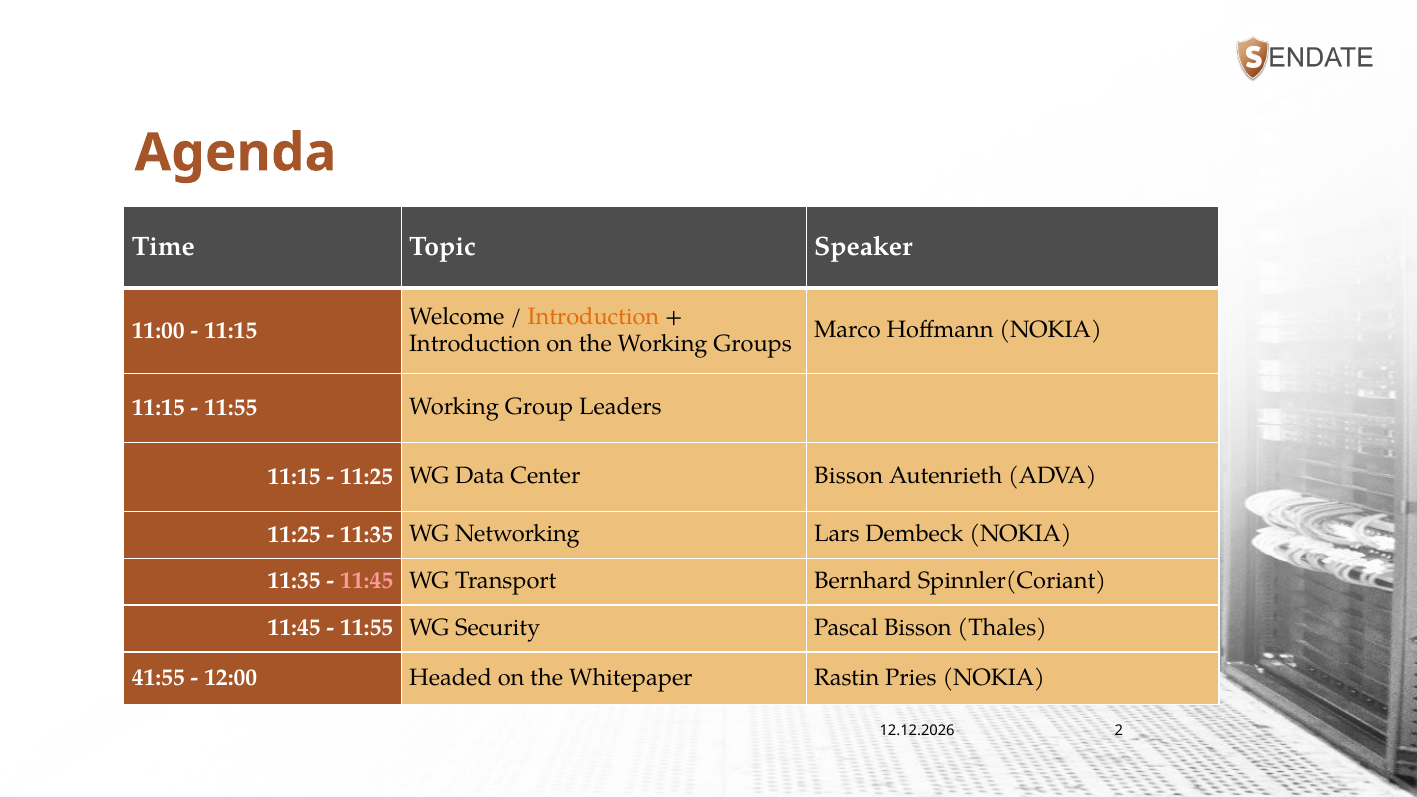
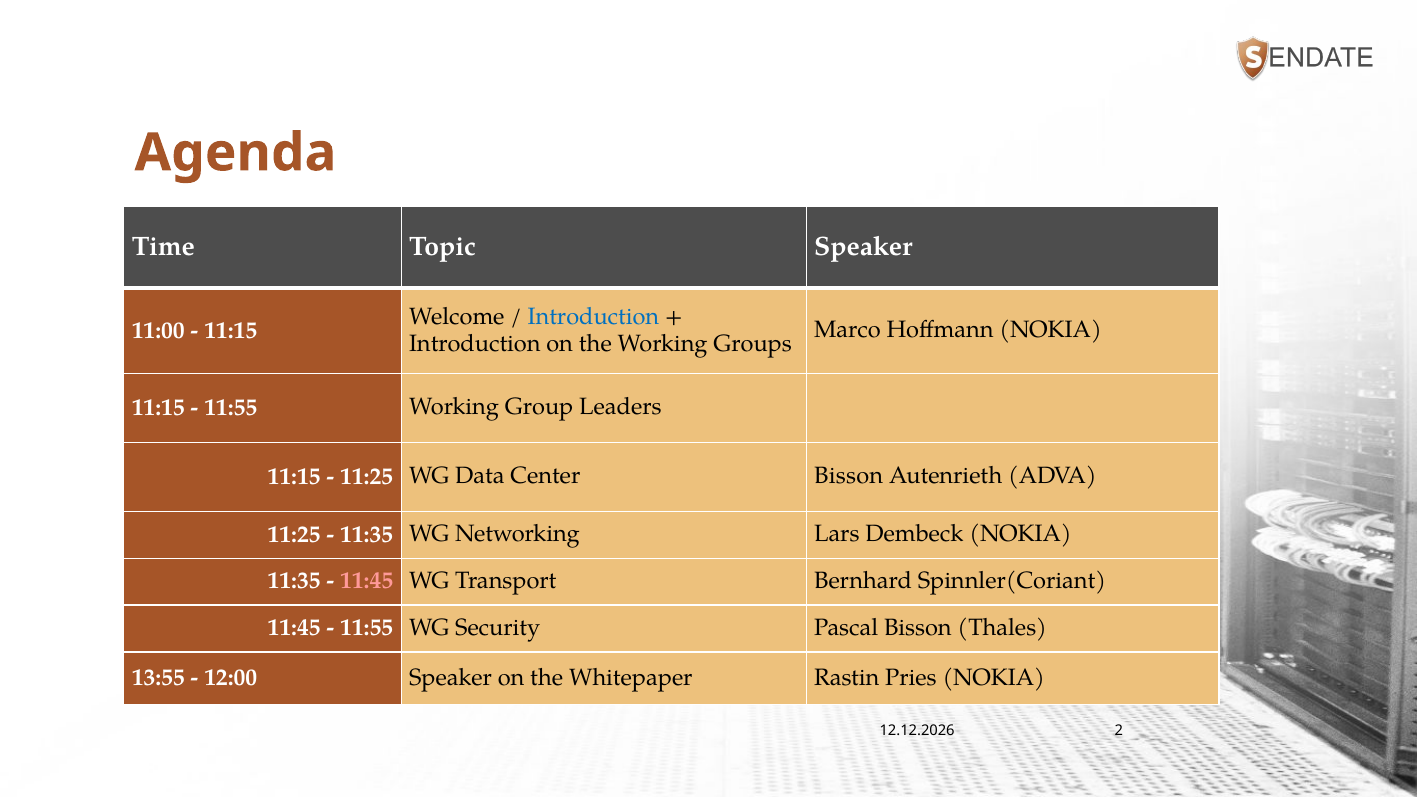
Introduction colour: orange -> blue (593, 317)
41:55: 41:55 -> 13:55 (158, 678)
12:00 Headed: Headed -> Speaker (451, 678)
